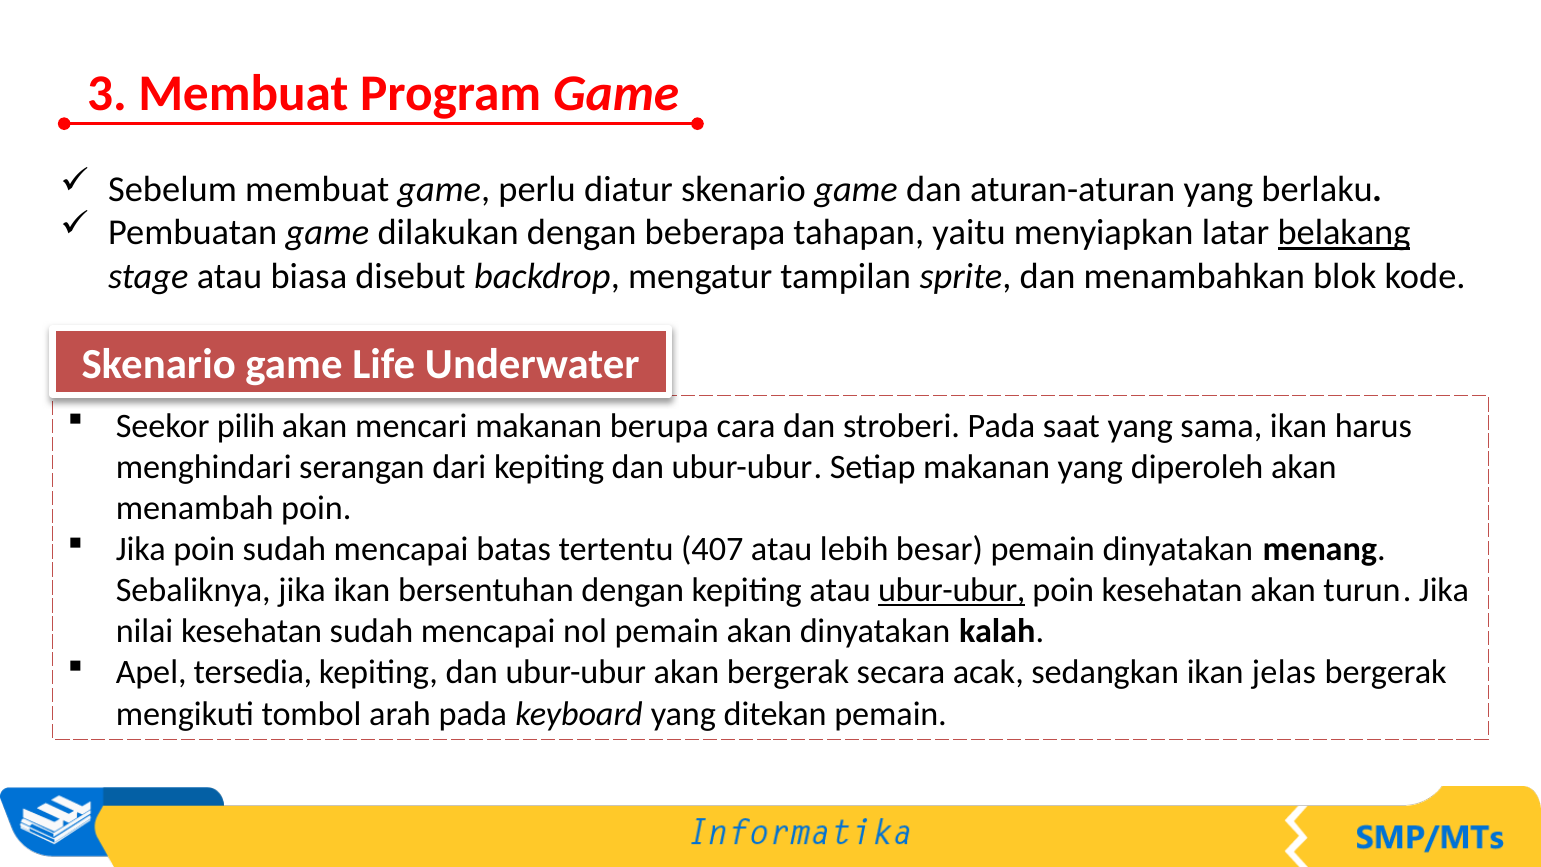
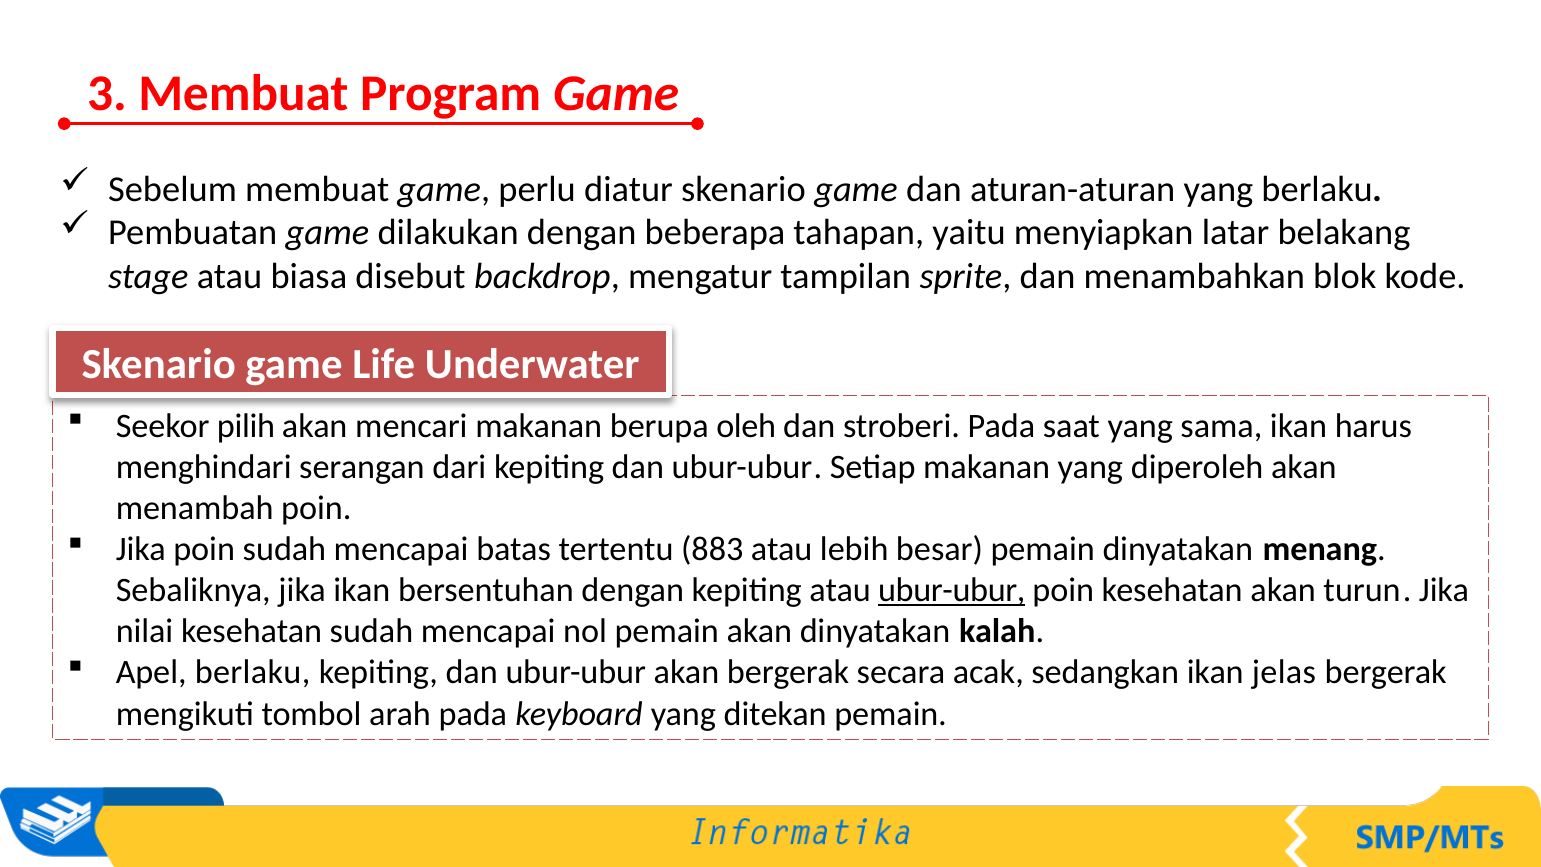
belakang underline: present -> none (1344, 233)
cara: cara -> oleh (746, 426)
407: 407 -> 883 (712, 549)
Apel tersedia: tersedia -> berlaku (253, 673)
